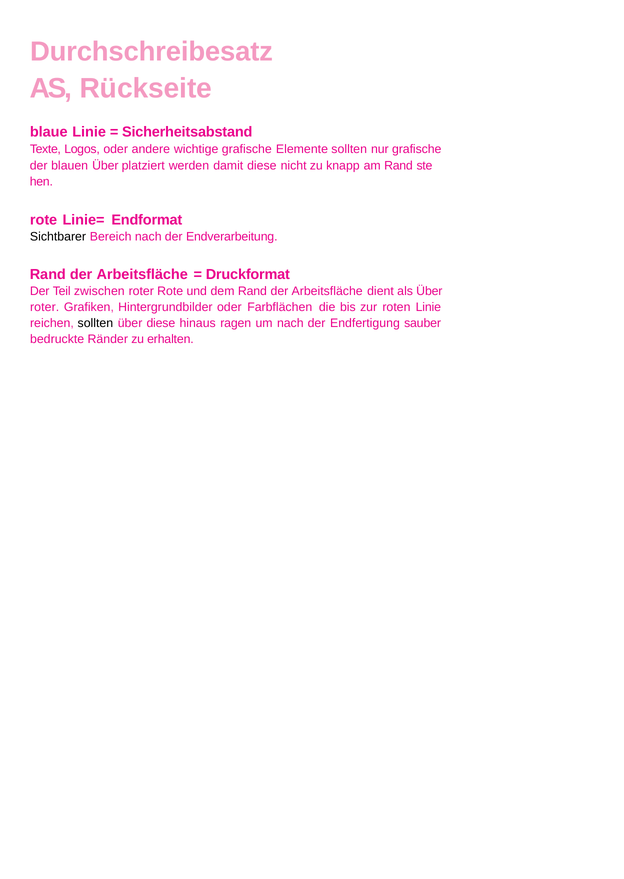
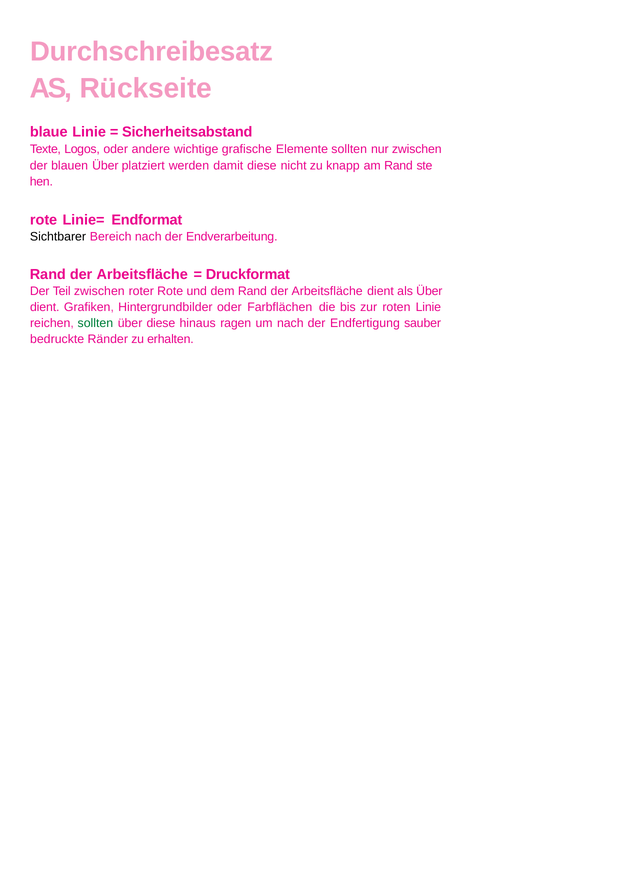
nur grafische: grafische -> zwischen (417, 149)
roter: roter -> dient (45, 307)
sollten colour: black -> green (95, 323)
